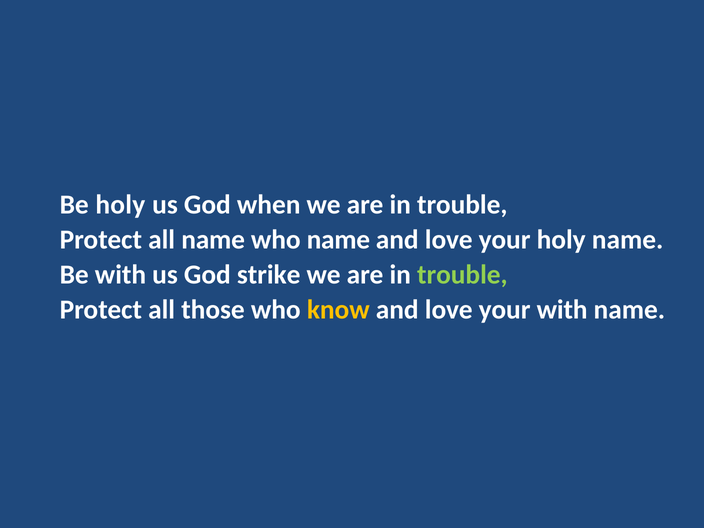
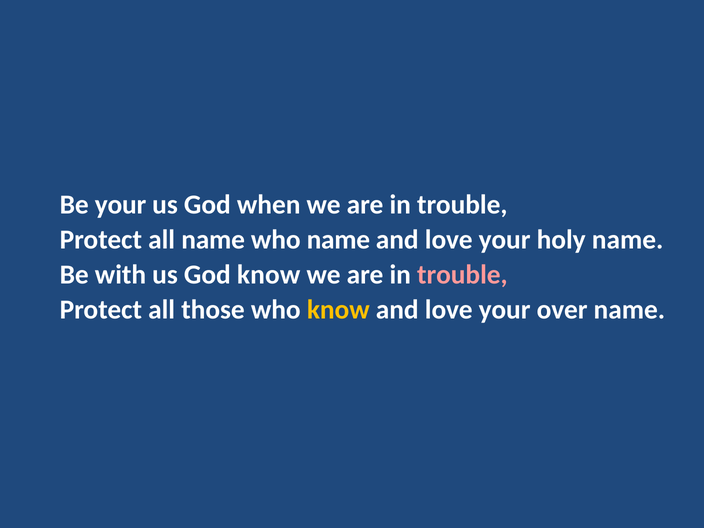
Be holy: holy -> your (121, 204)
God strike: strike -> know (269, 275)
trouble colour: light green -> pink (462, 275)
your with: with -> over (562, 310)
